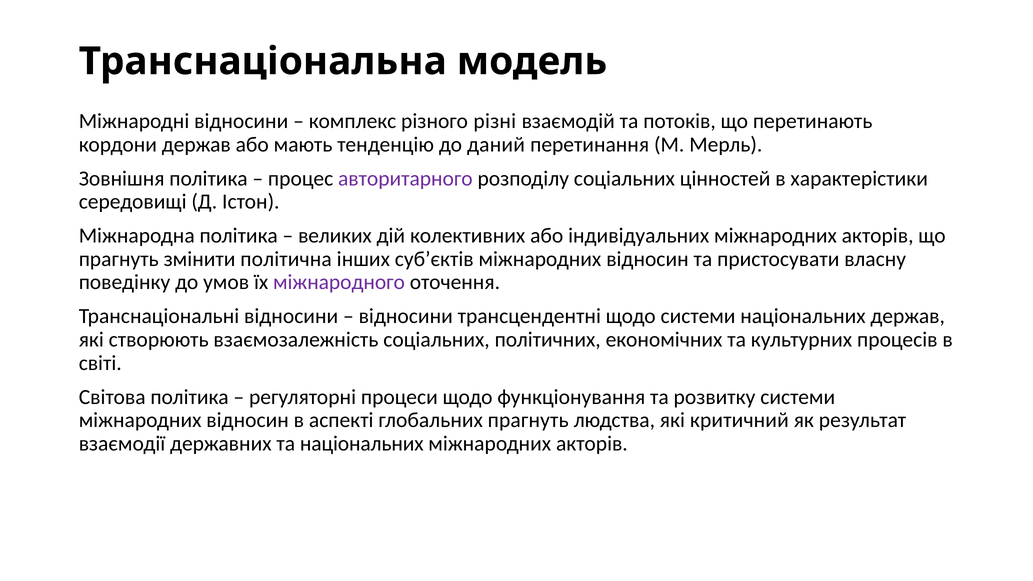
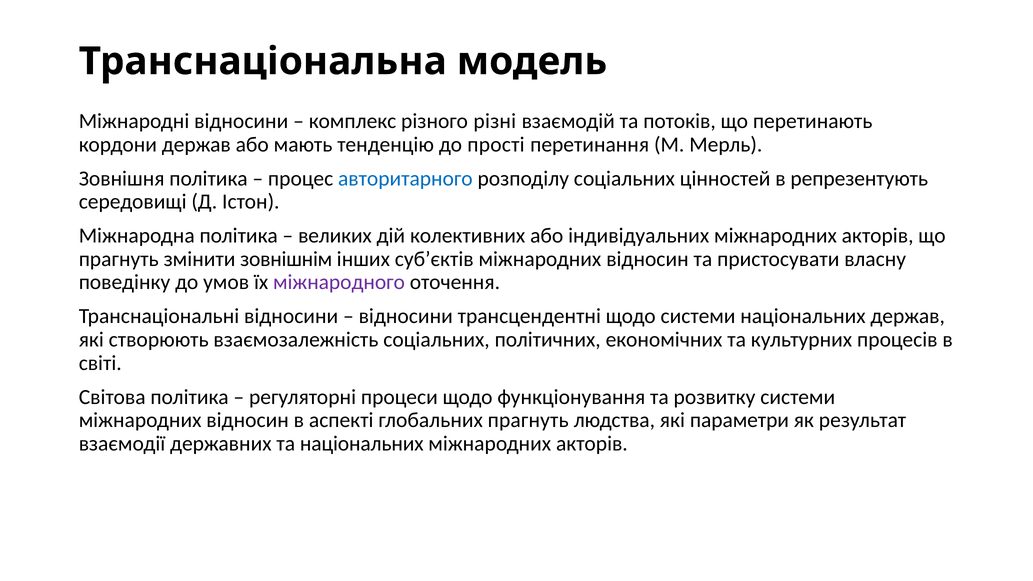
даний: даний -> прості (496, 144)
авторитарного colour: purple -> blue (405, 178)
характеріcтики: характеріcтики -> репрезентують (859, 178)
політична: політична -> зовнішнім (286, 259)
критичний: критичний -> параметри (739, 420)
